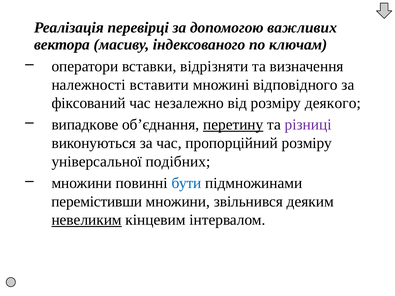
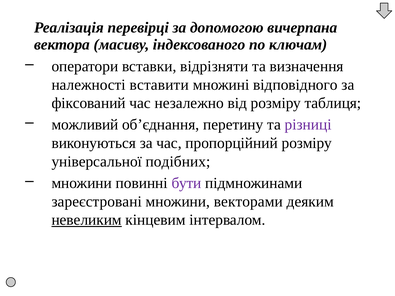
важливих: важливих -> вичерпана (302, 28)
деякого: деякого -> таблиця (333, 103)
випадкове: випадкове -> можливий (85, 125)
перетину underline: present -> none (233, 125)
бути colour: blue -> purple (186, 183)
перемістивши: перемістивши -> зареєстровані (97, 202)
звільнився: звільнився -> векторами (248, 202)
